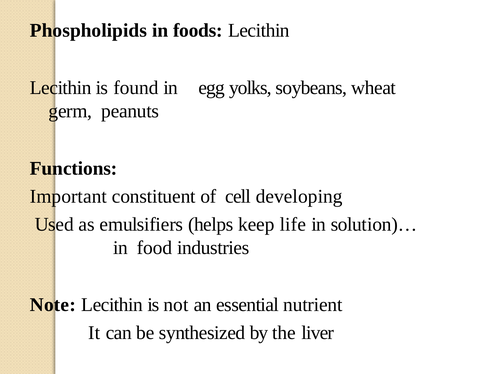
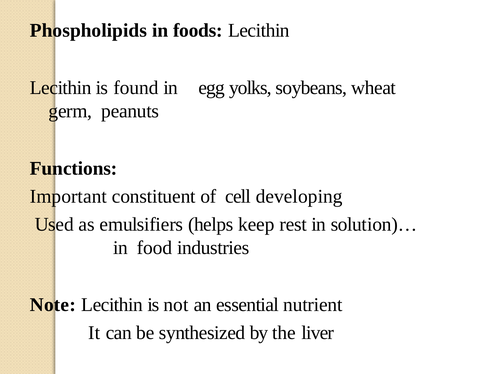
life: life -> rest (293, 224)
